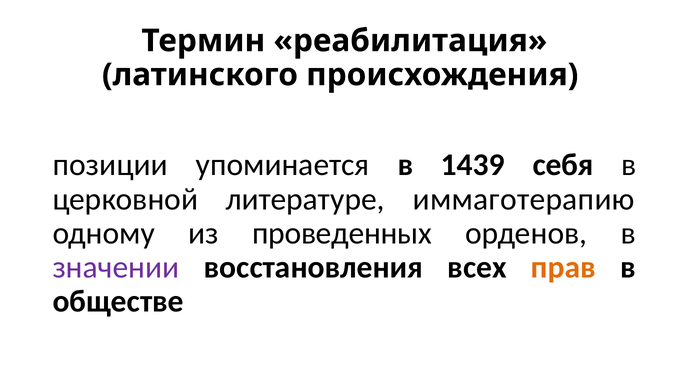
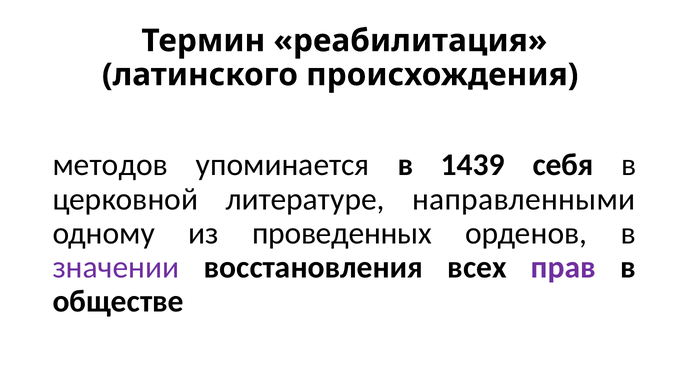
позиции: позиции -> методов (110, 165)
иммаготерапию: иммаготерапию -> направленными (524, 199)
прав colour: orange -> purple (563, 268)
